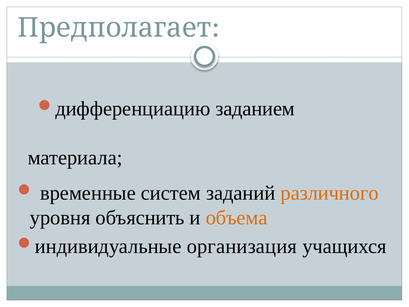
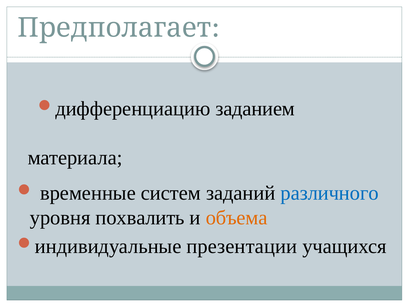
различного colour: orange -> blue (330, 193)
объяснить: объяснить -> похвалить (140, 218)
организация: организация -> презентации (242, 246)
